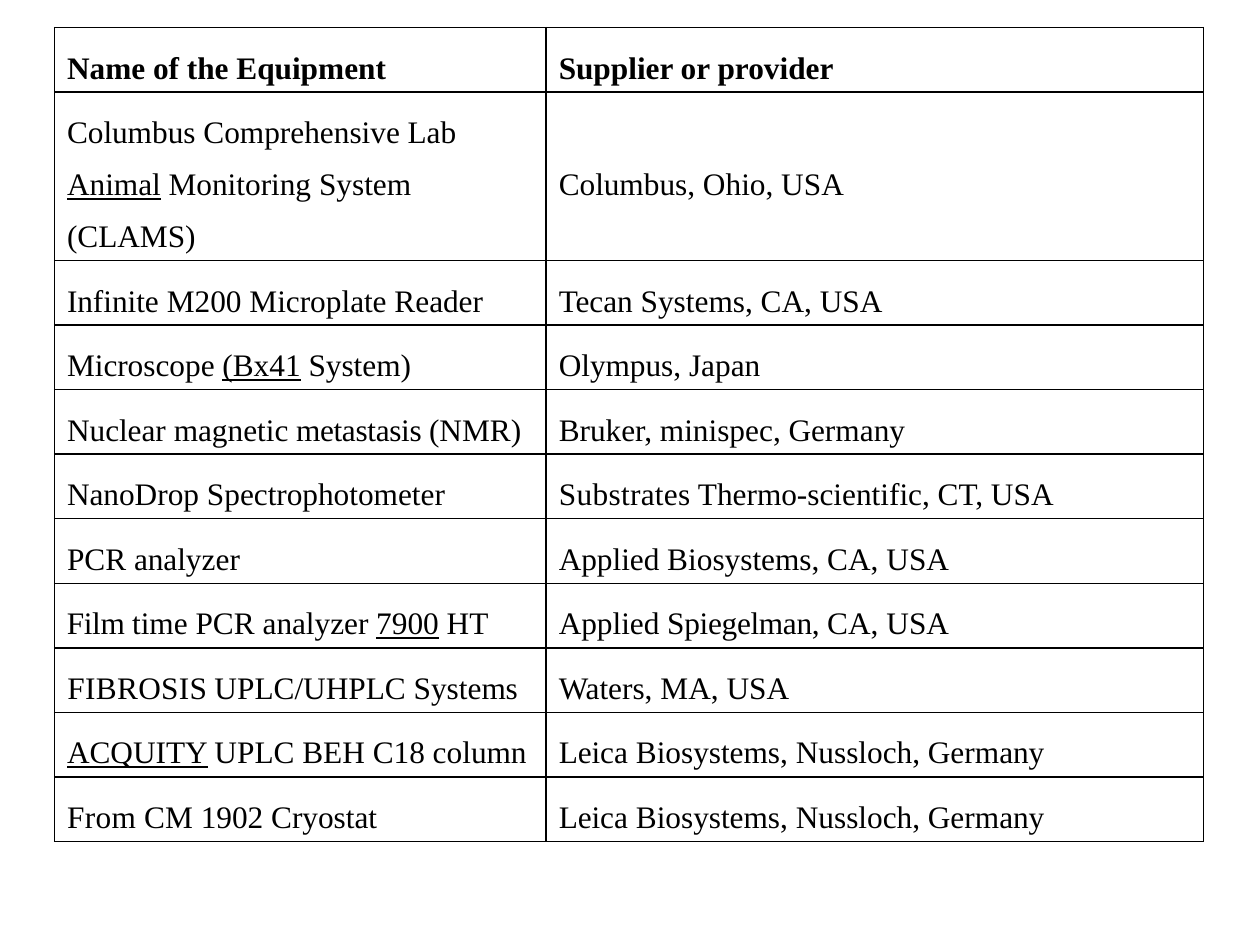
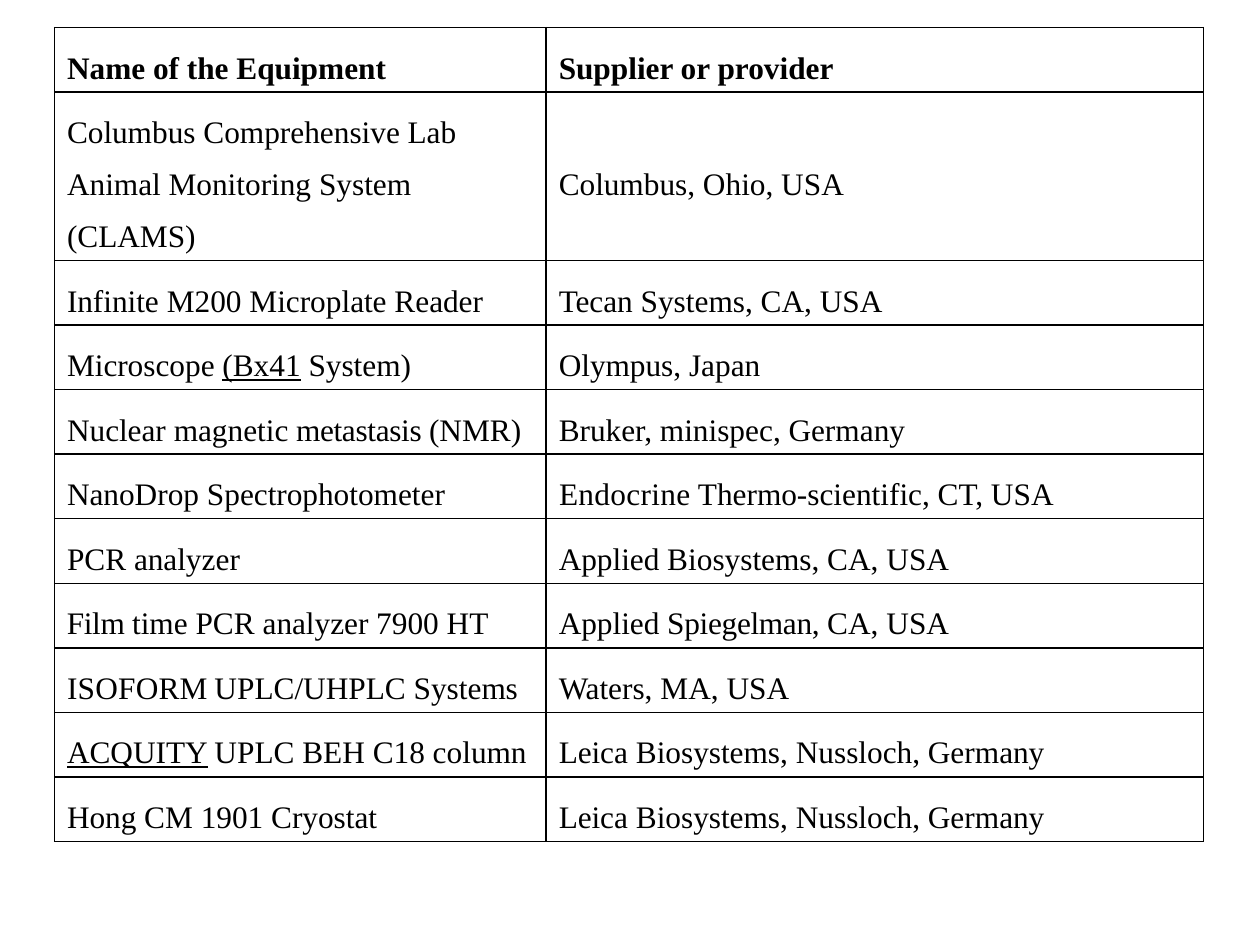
Animal underline: present -> none (114, 186)
Substrates: Substrates -> Endocrine (625, 496)
7900 underline: present -> none (408, 625)
FIBROSIS: FIBROSIS -> ISOFORM (137, 690)
From: From -> Hong (102, 819)
1902: 1902 -> 1901 (232, 819)
